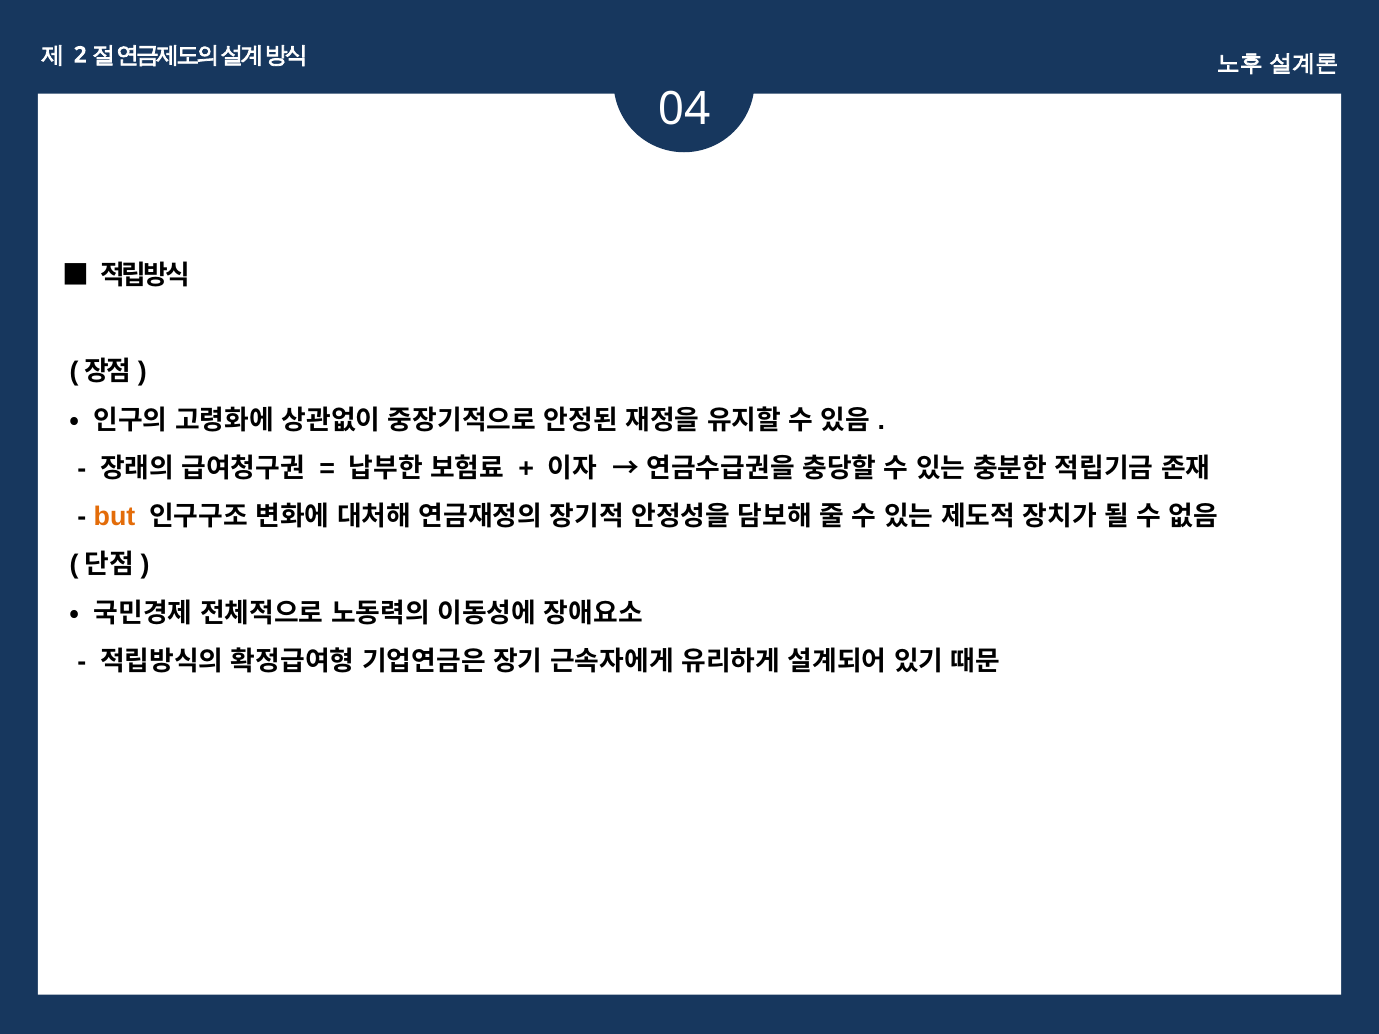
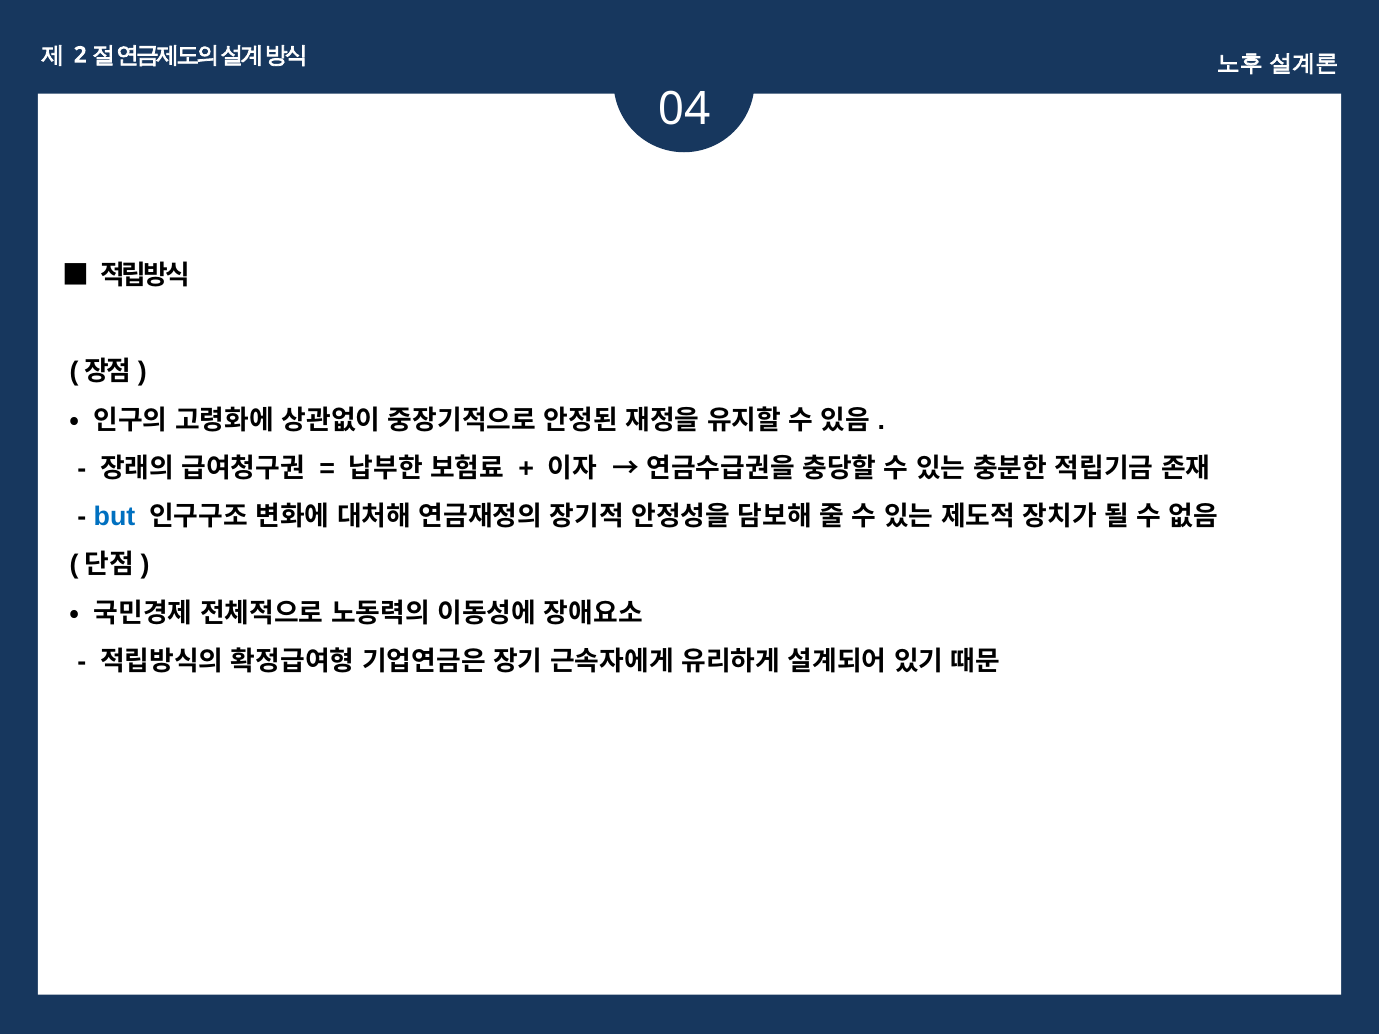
but colour: orange -> blue (114, 517)
